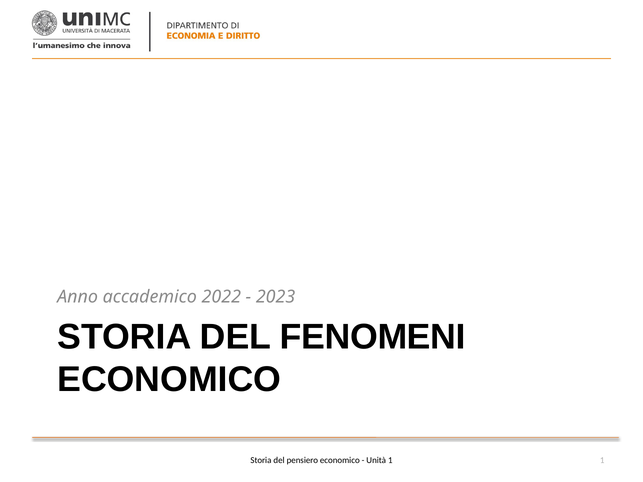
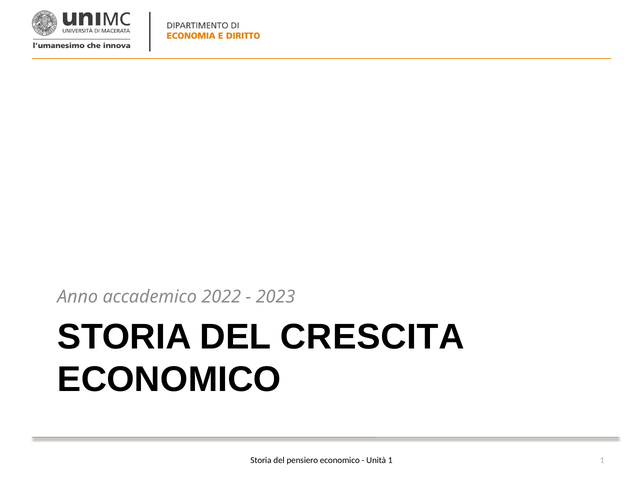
FENOMENI: FENOMENI -> CRESCITA (373, 337)
